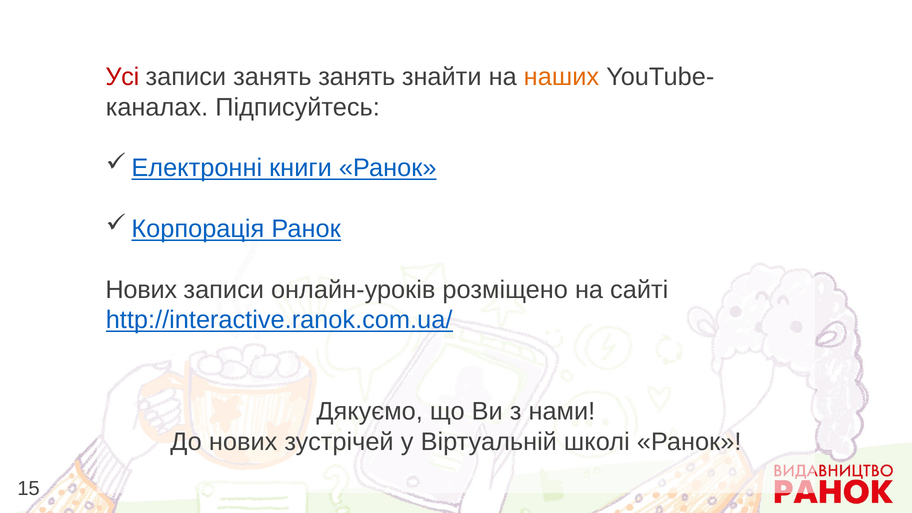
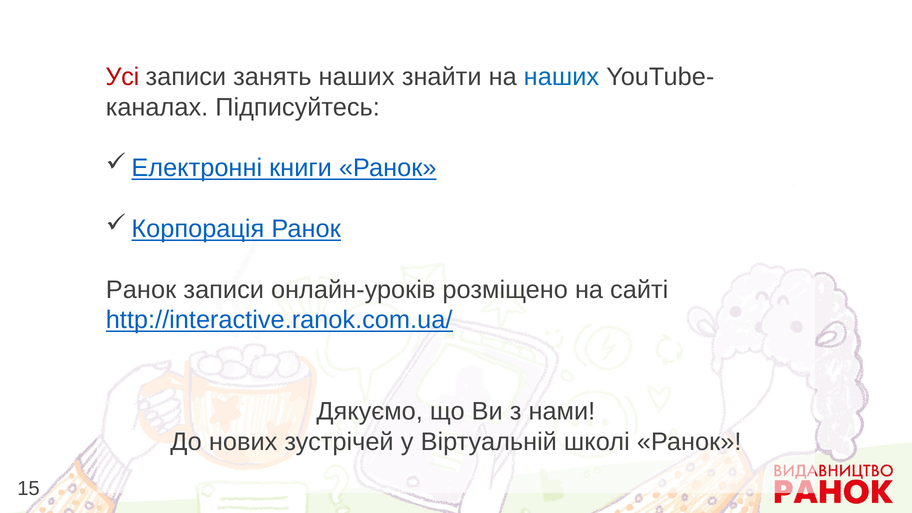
занять занять: занять -> наших (357, 77)
наших colour: orange -> blue (561, 77)
Нових: Нових -> Ранок (141, 290)
